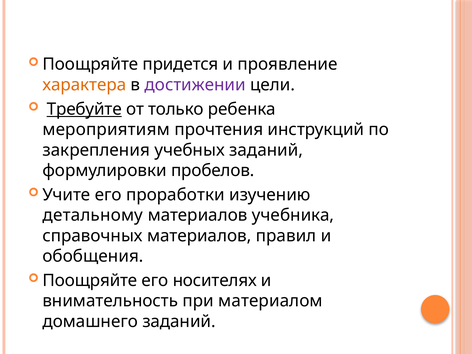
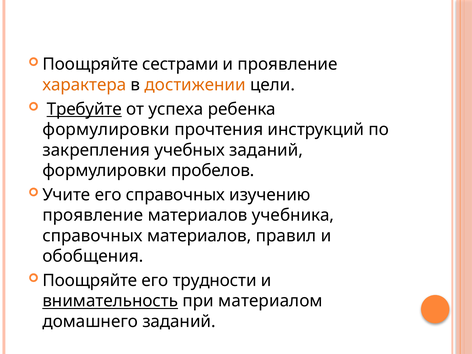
придется: придется -> сестрами (181, 64)
достижении colour: purple -> orange (195, 85)
только: только -> успеха (176, 109)
мероприятиям: мероприятиям -> формулировки (106, 130)
его проработки: проработки -> справочных (175, 195)
детальному: детальному -> проявление (93, 215)
носителях: носителях -> трудности (215, 281)
внимательность underline: none -> present (110, 301)
